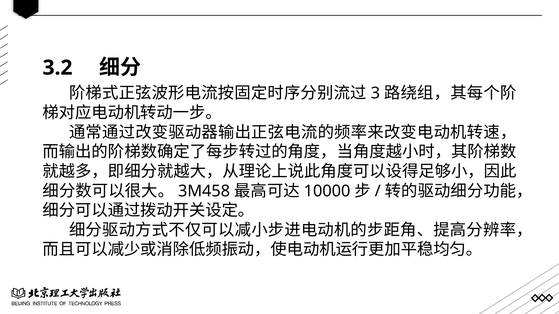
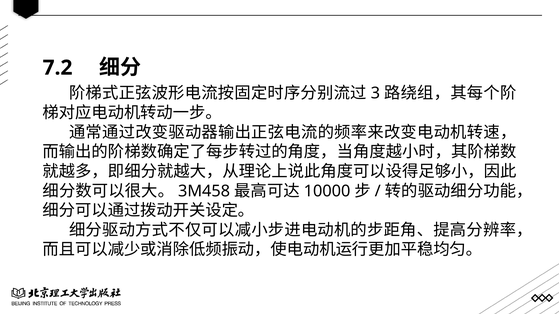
3.2: 3.2 -> 7.2 (58, 68)
